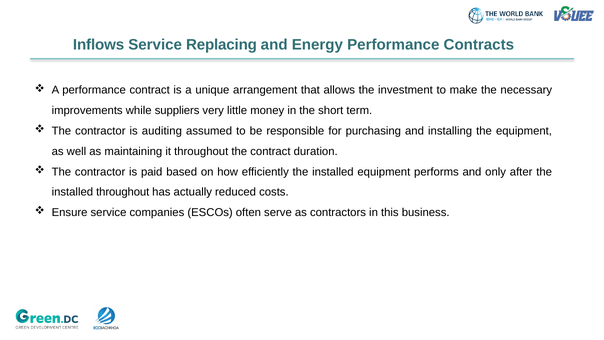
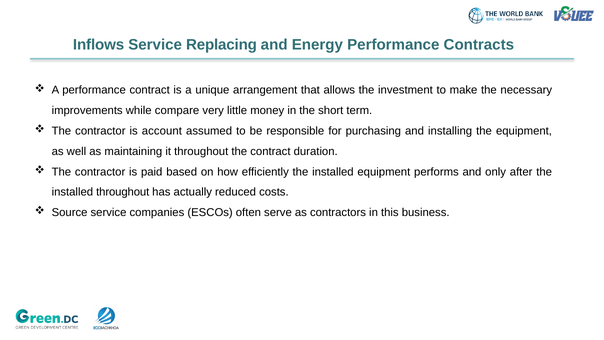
suppliers: suppliers -> compare (177, 111)
auditing: auditing -> account (162, 131)
Ensure: Ensure -> Source (70, 212)
